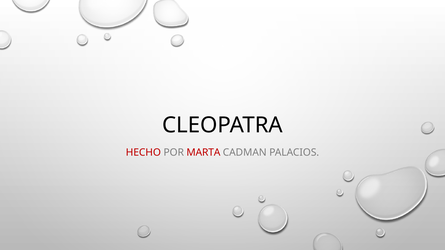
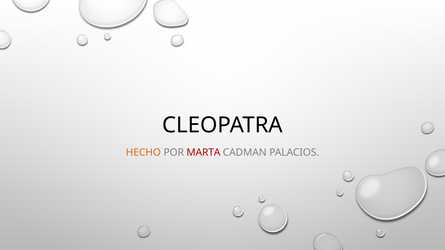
HECHO colour: red -> orange (143, 153)
